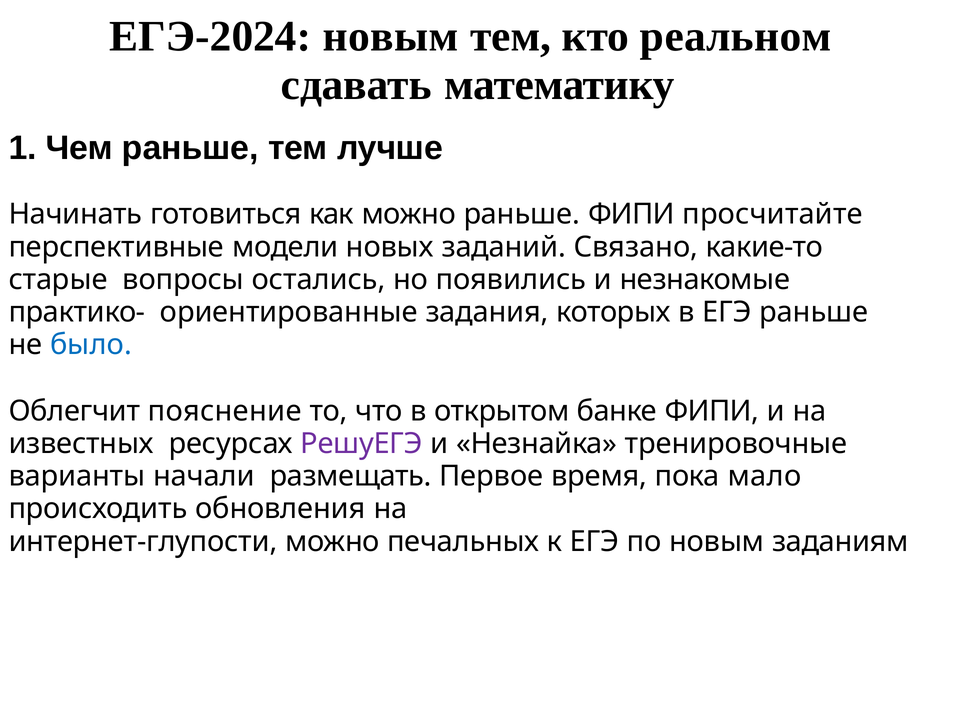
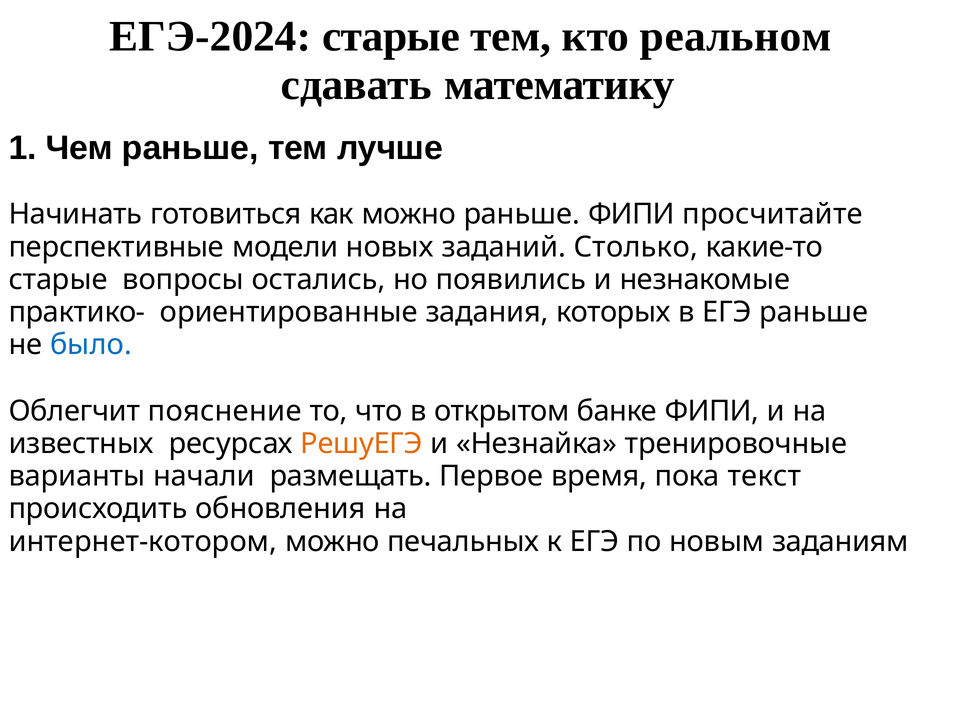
ЕГЭ-2024 новым: новым -> старые (391, 36)
Связано: Связано -> Столько (636, 247)
РешуЕГЭ colour: purple -> orange (362, 444)
мало: мало -> текст (764, 476)
интернет-глупости: интернет-глупости -> интернет-котором (143, 541)
